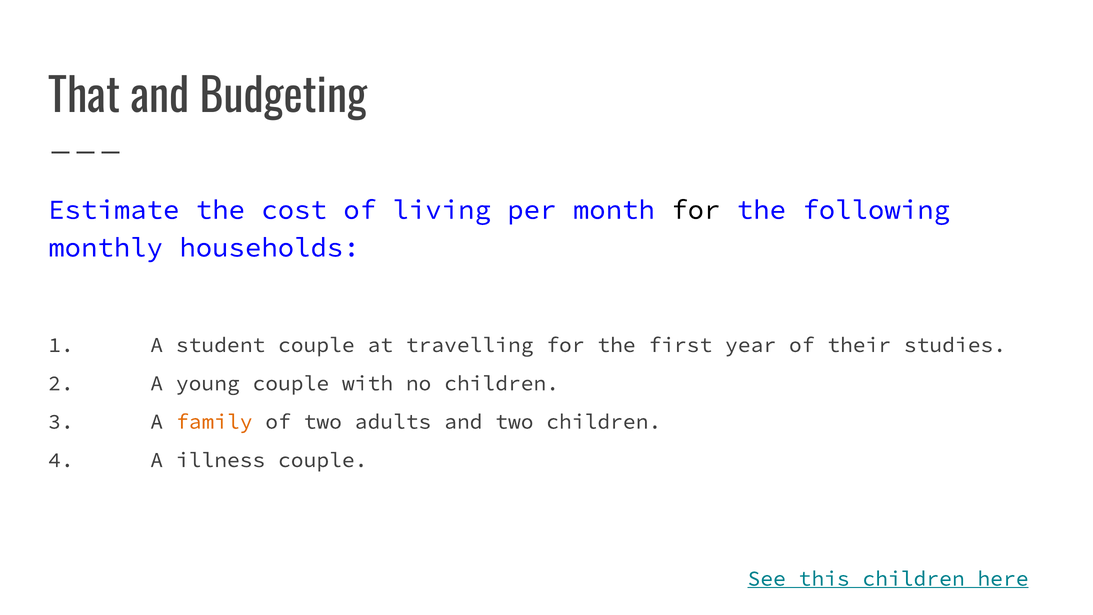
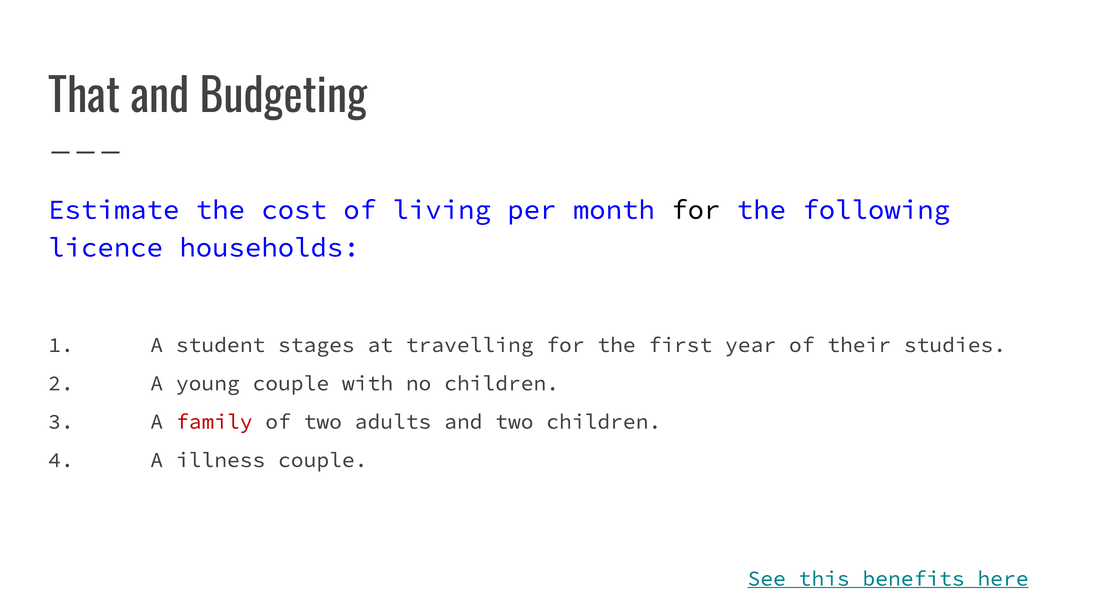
monthly: monthly -> licence (106, 247)
student couple: couple -> stages (316, 345)
family colour: orange -> red (214, 422)
this children: children -> benefits (914, 578)
